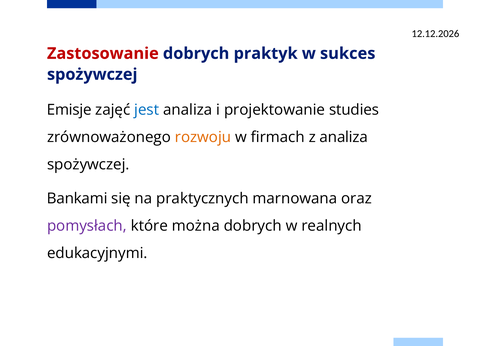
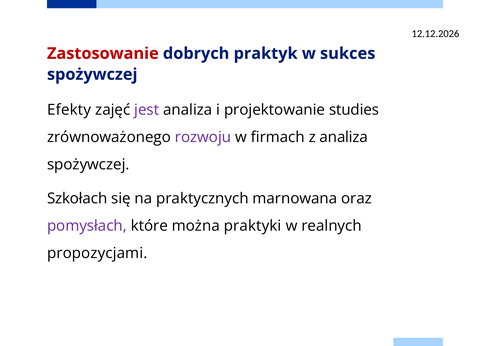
Emisje: Emisje -> Efekty (69, 110)
jest colour: blue -> purple (147, 110)
rozwoju colour: orange -> purple (203, 137)
Bankami: Bankami -> Szkołach (77, 199)
można dobrych: dobrych -> praktyki (253, 226)
edukacyjnymi: edukacyjnymi -> propozycjami (97, 253)
